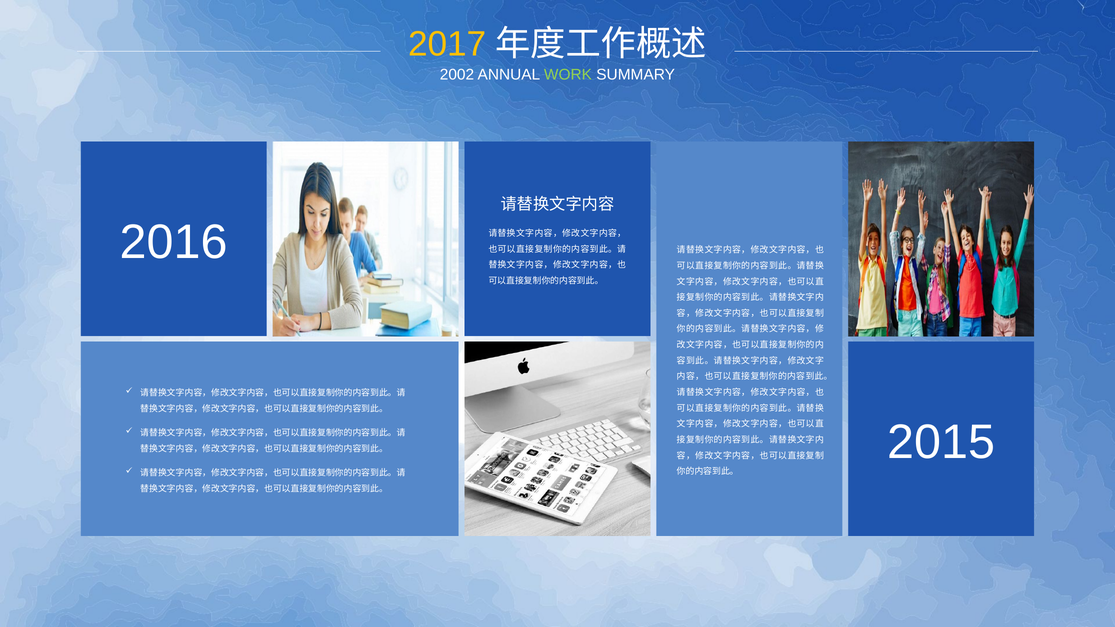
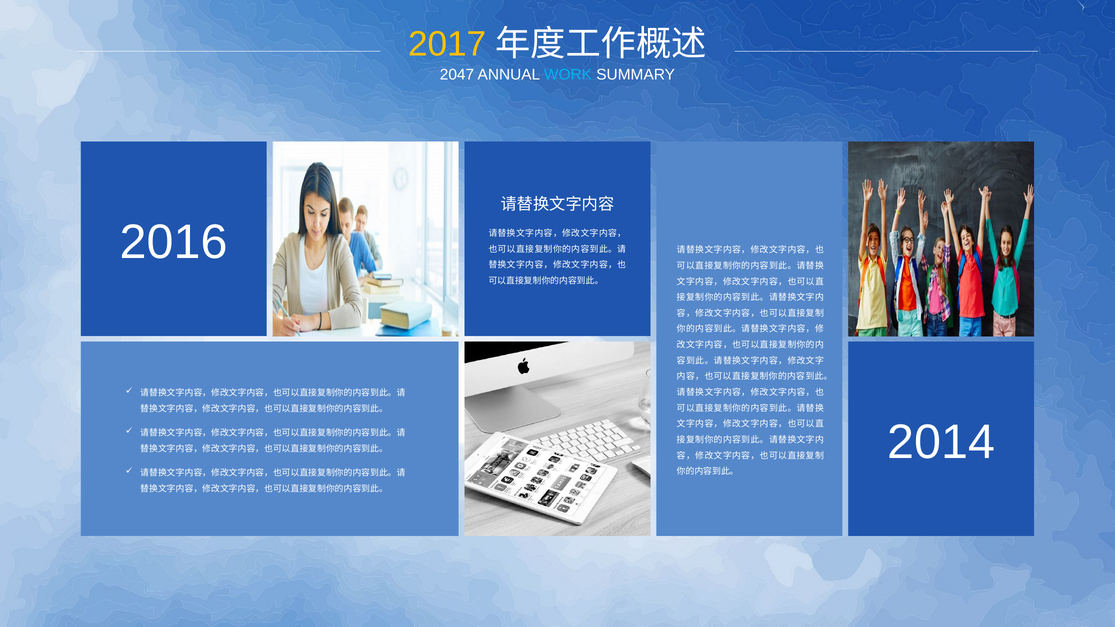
2002: 2002 -> 2047 (457, 75)
WORK colour: light green -> light blue (568, 75)
2015: 2015 -> 2014 (941, 442)
